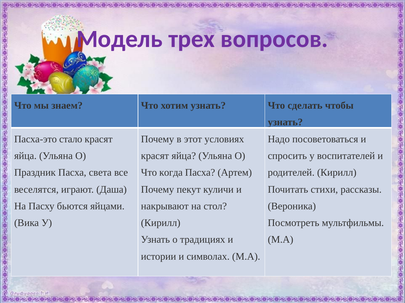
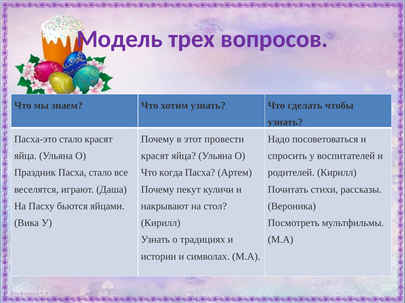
условиях: условиях -> провести (224, 139)
Пасха света: света -> стало (100, 173)
